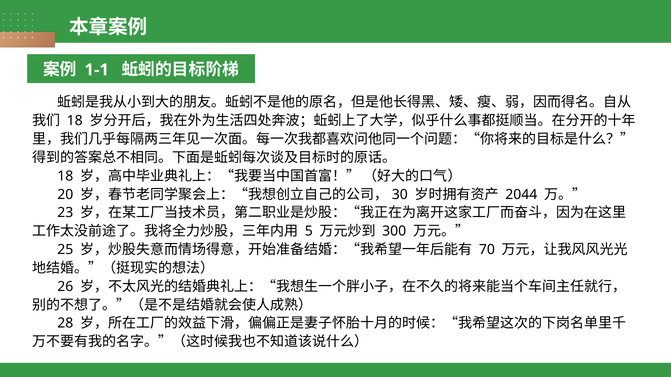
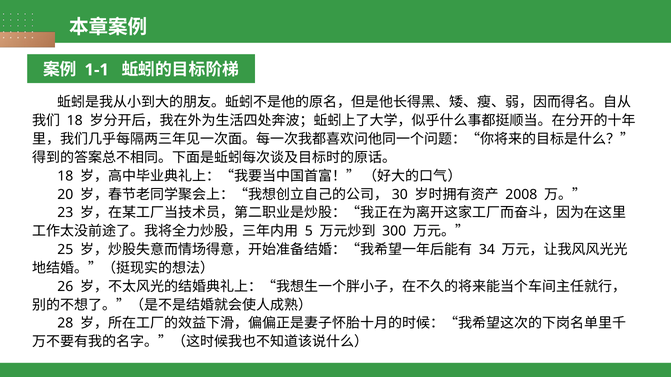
2044: 2044 -> 2008 (521, 195)
70: 70 -> 34 (487, 250)
